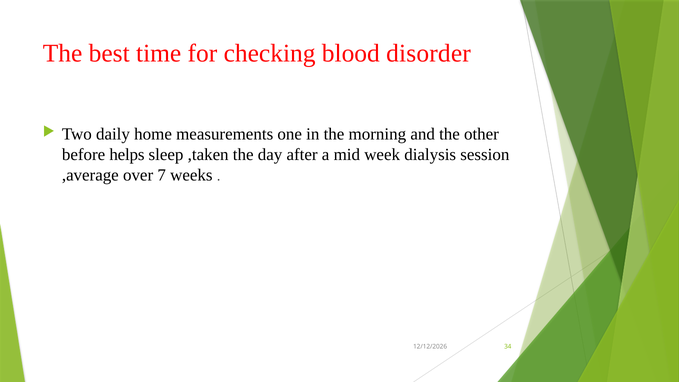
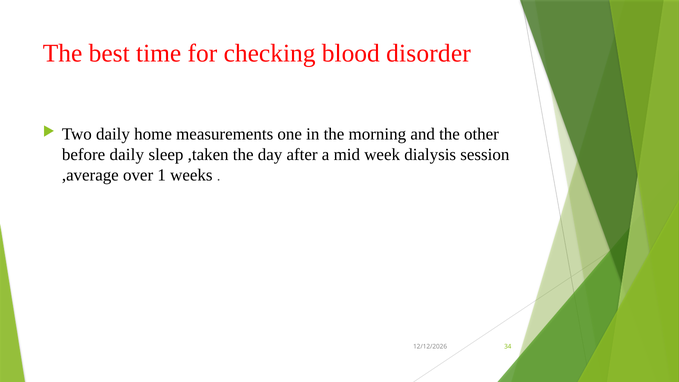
before helps: helps -> daily (127, 155)
7: 7 -> 1 (162, 175)
